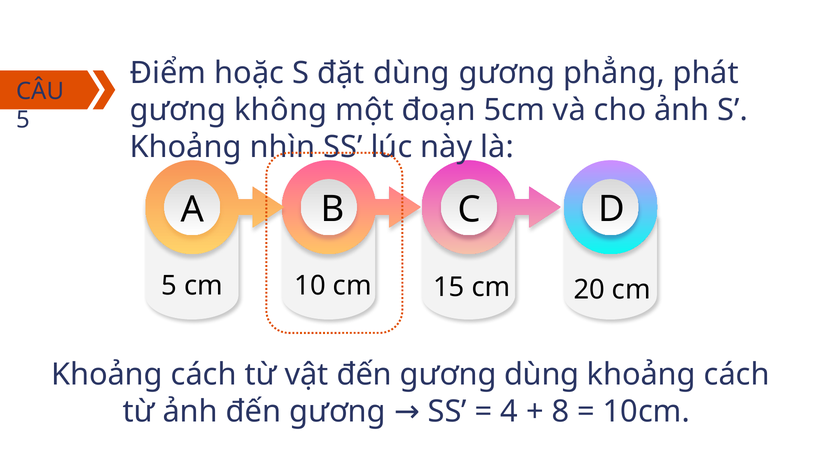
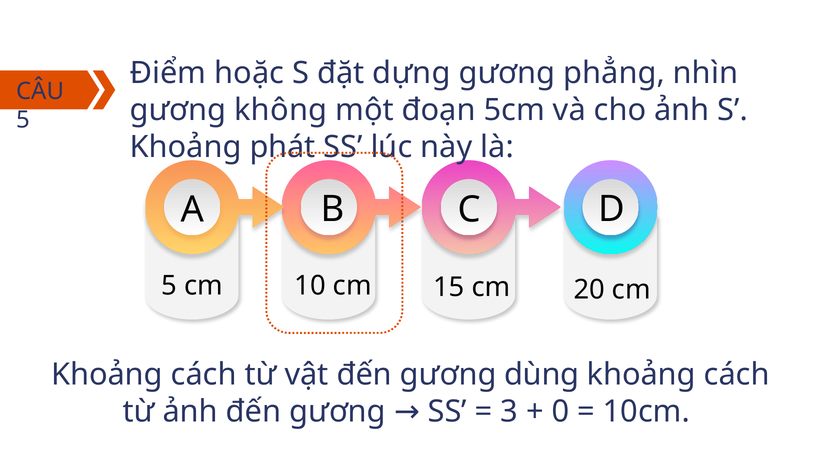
đặt dùng: dùng -> dựng (412, 73)
phát: phát -> nhìn (706, 73)
nhìn: nhìn -> phát (283, 147)
4: 4 -> 3 (509, 411)
8: 8 -> 0 (560, 411)
